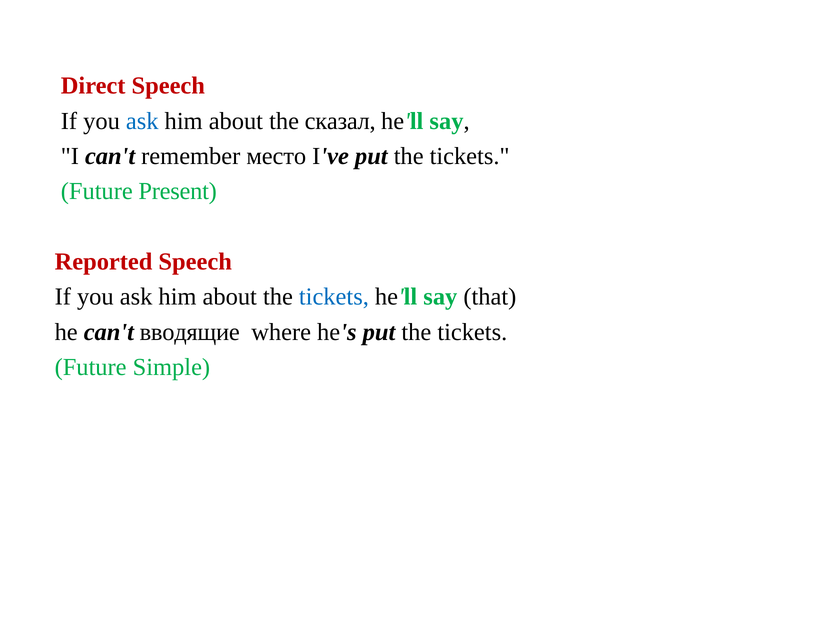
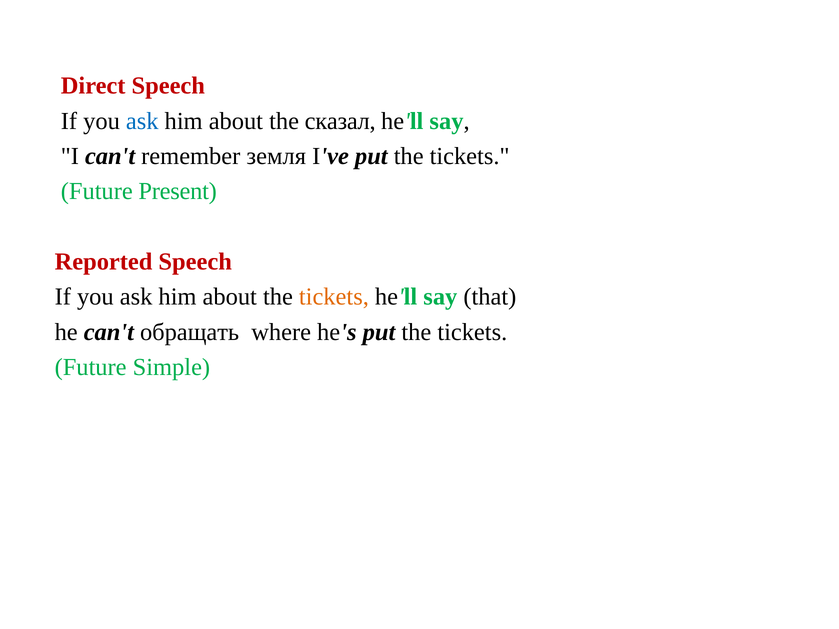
место: место -> земля (276, 156)
tickets colour: blue -> orange (334, 297)
вводящие: вводящие -> обращать (190, 332)
